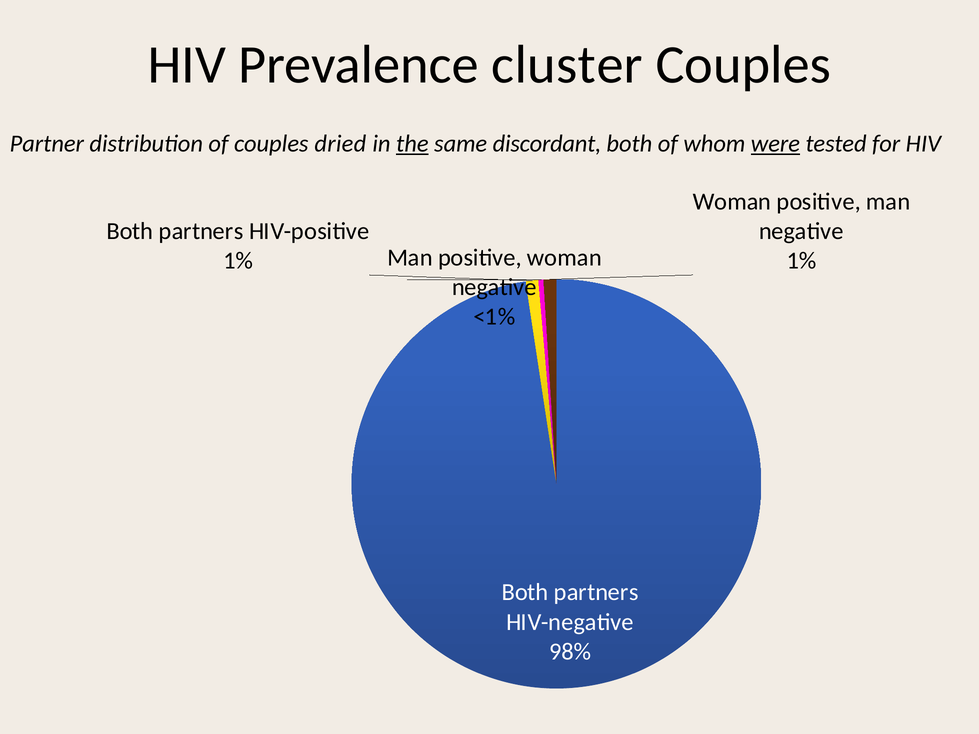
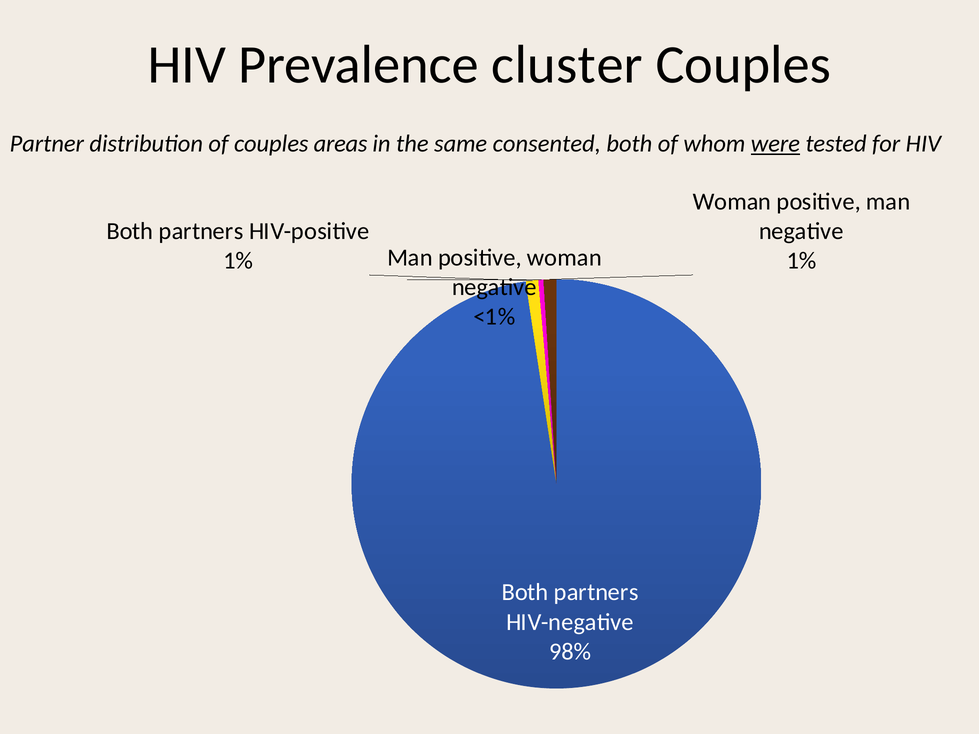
dried: dried -> areas (341, 144)
the underline: present -> none (412, 144)
discordant: discordant -> consented (547, 144)
